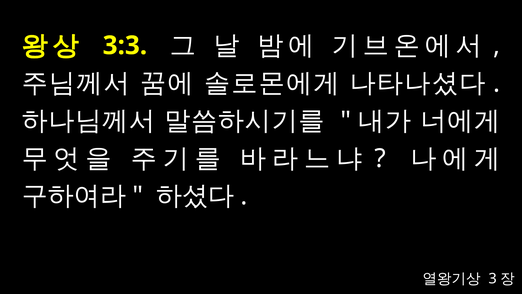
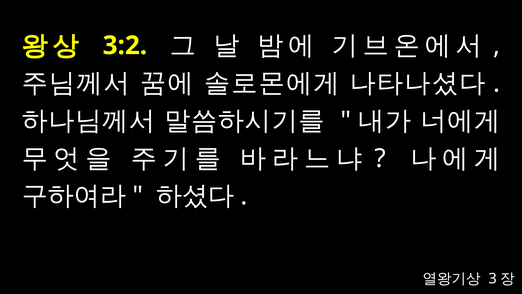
3:3: 3:3 -> 3:2 (125, 45)
